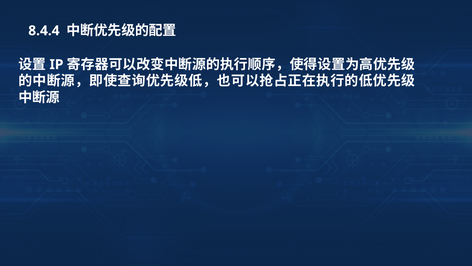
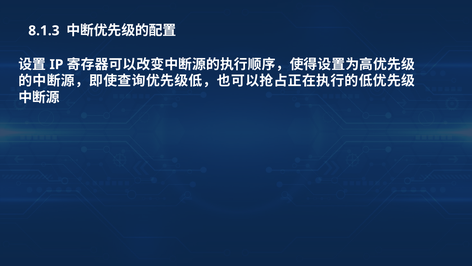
8.4.4: 8.4.4 -> 8.1.3 (44, 31)
